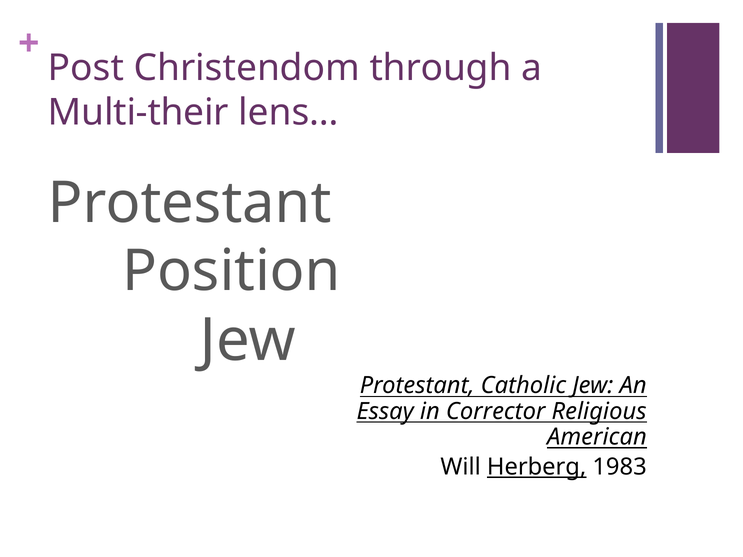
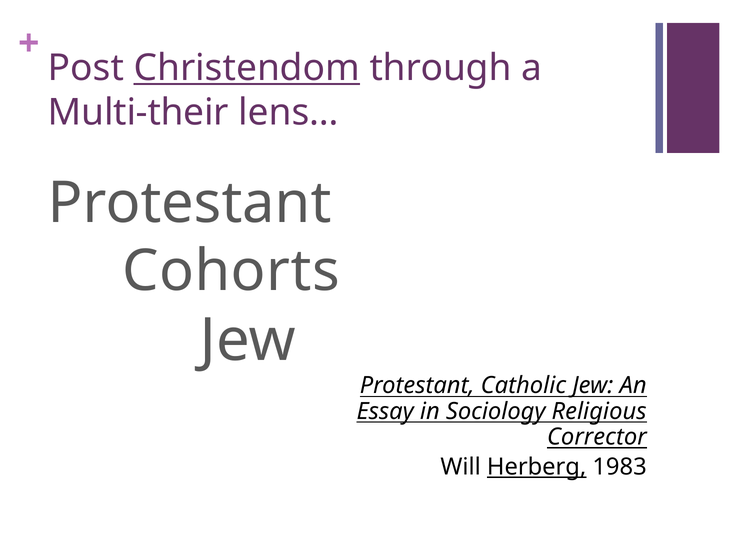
Christendom underline: none -> present (247, 68)
Position: Position -> Cohorts (231, 271)
Corrector: Corrector -> Sociology (496, 411)
American: American -> Corrector (597, 437)
